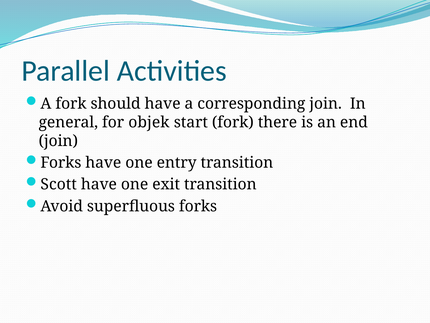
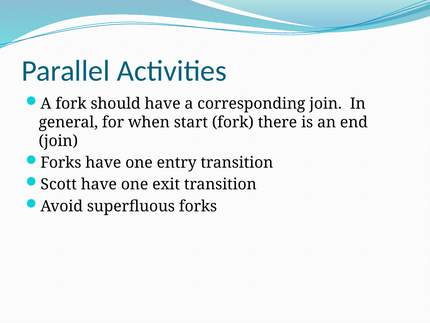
objek: objek -> when (149, 122)
